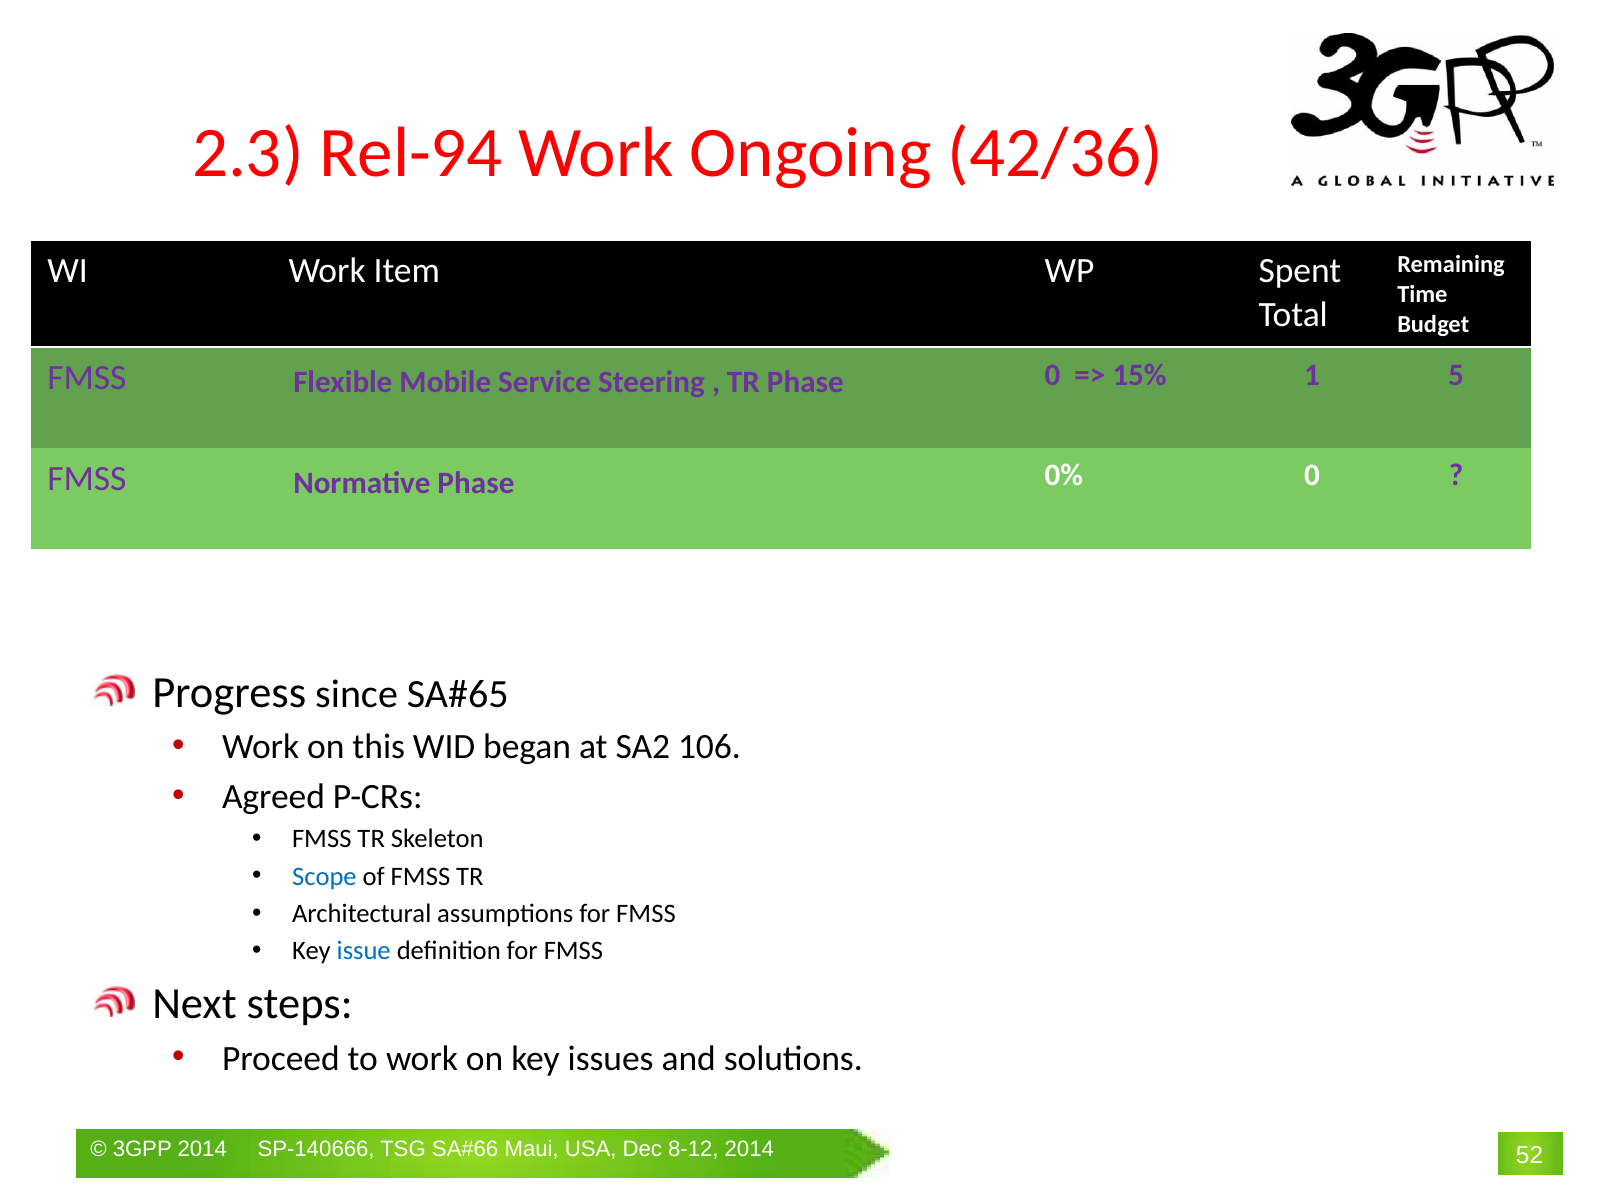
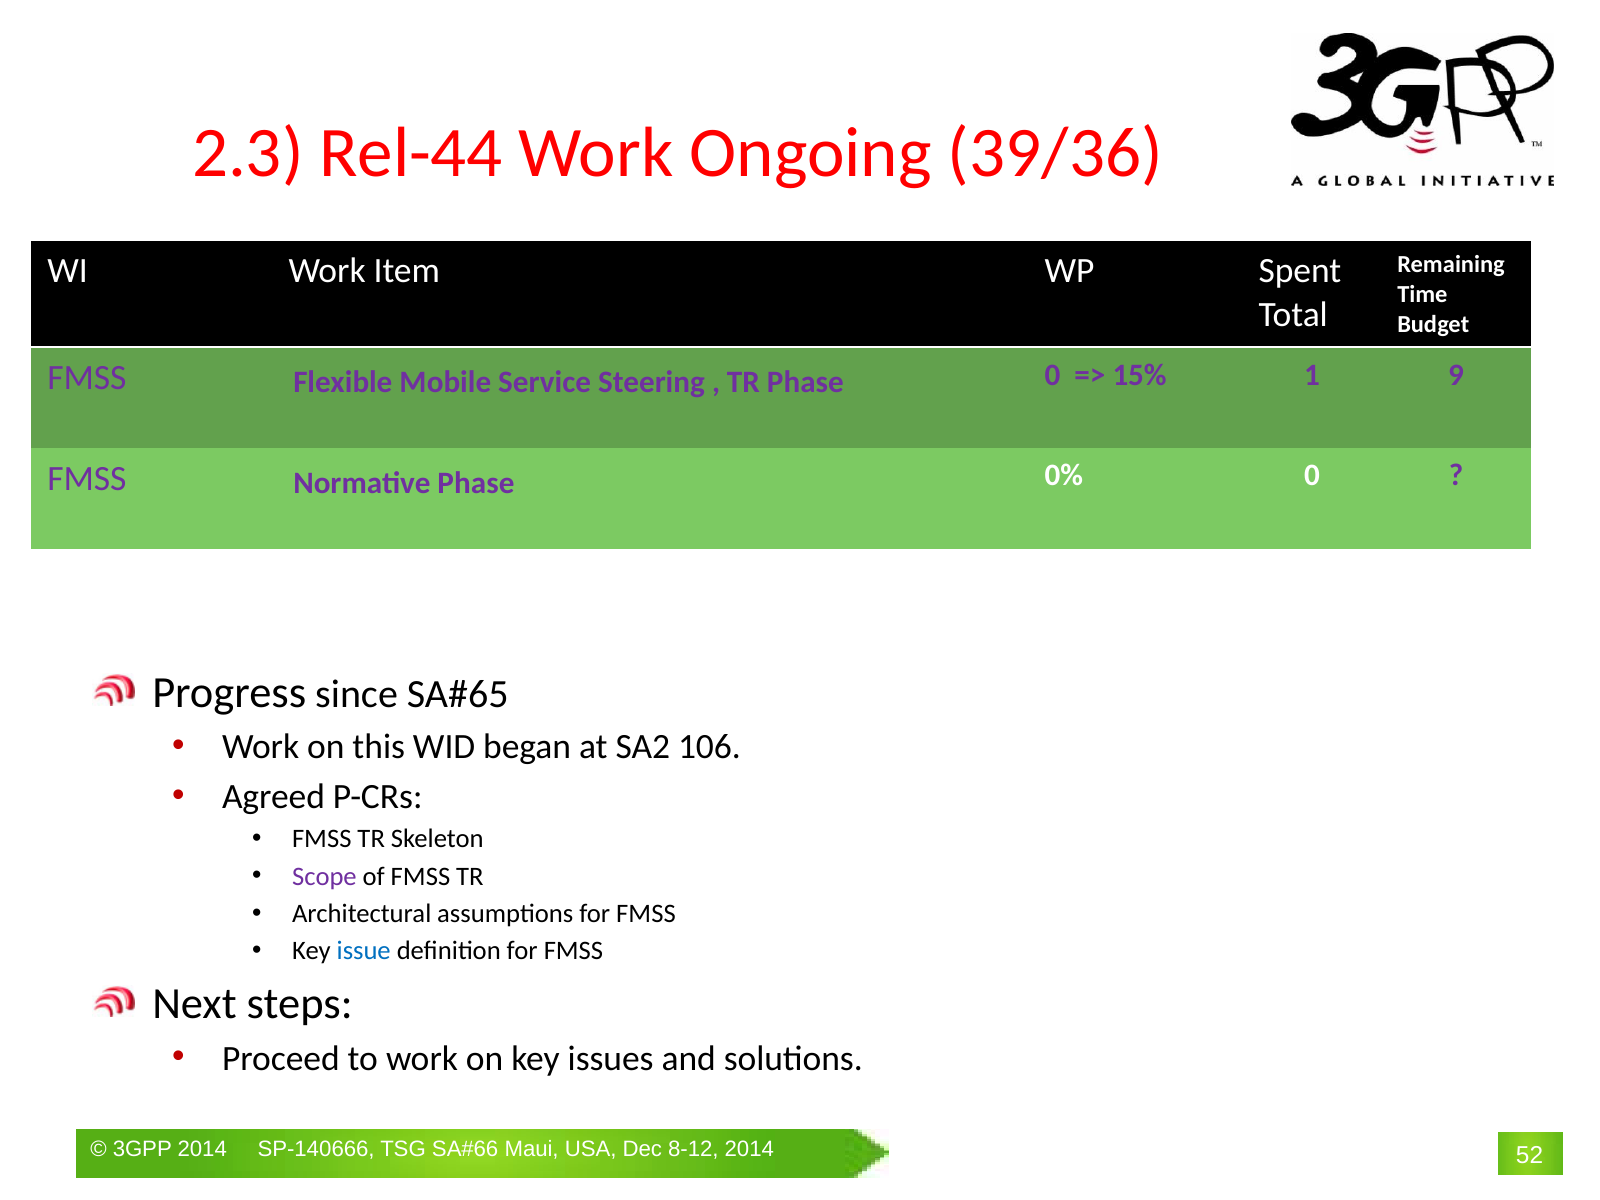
Rel-94: Rel-94 -> Rel-44 (411, 153)
42/36: 42/36 -> 39/36 (1055, 153)
5: 5 -> 9 (1456, 375)
Scope colour: blue -> purple (324, 876)
